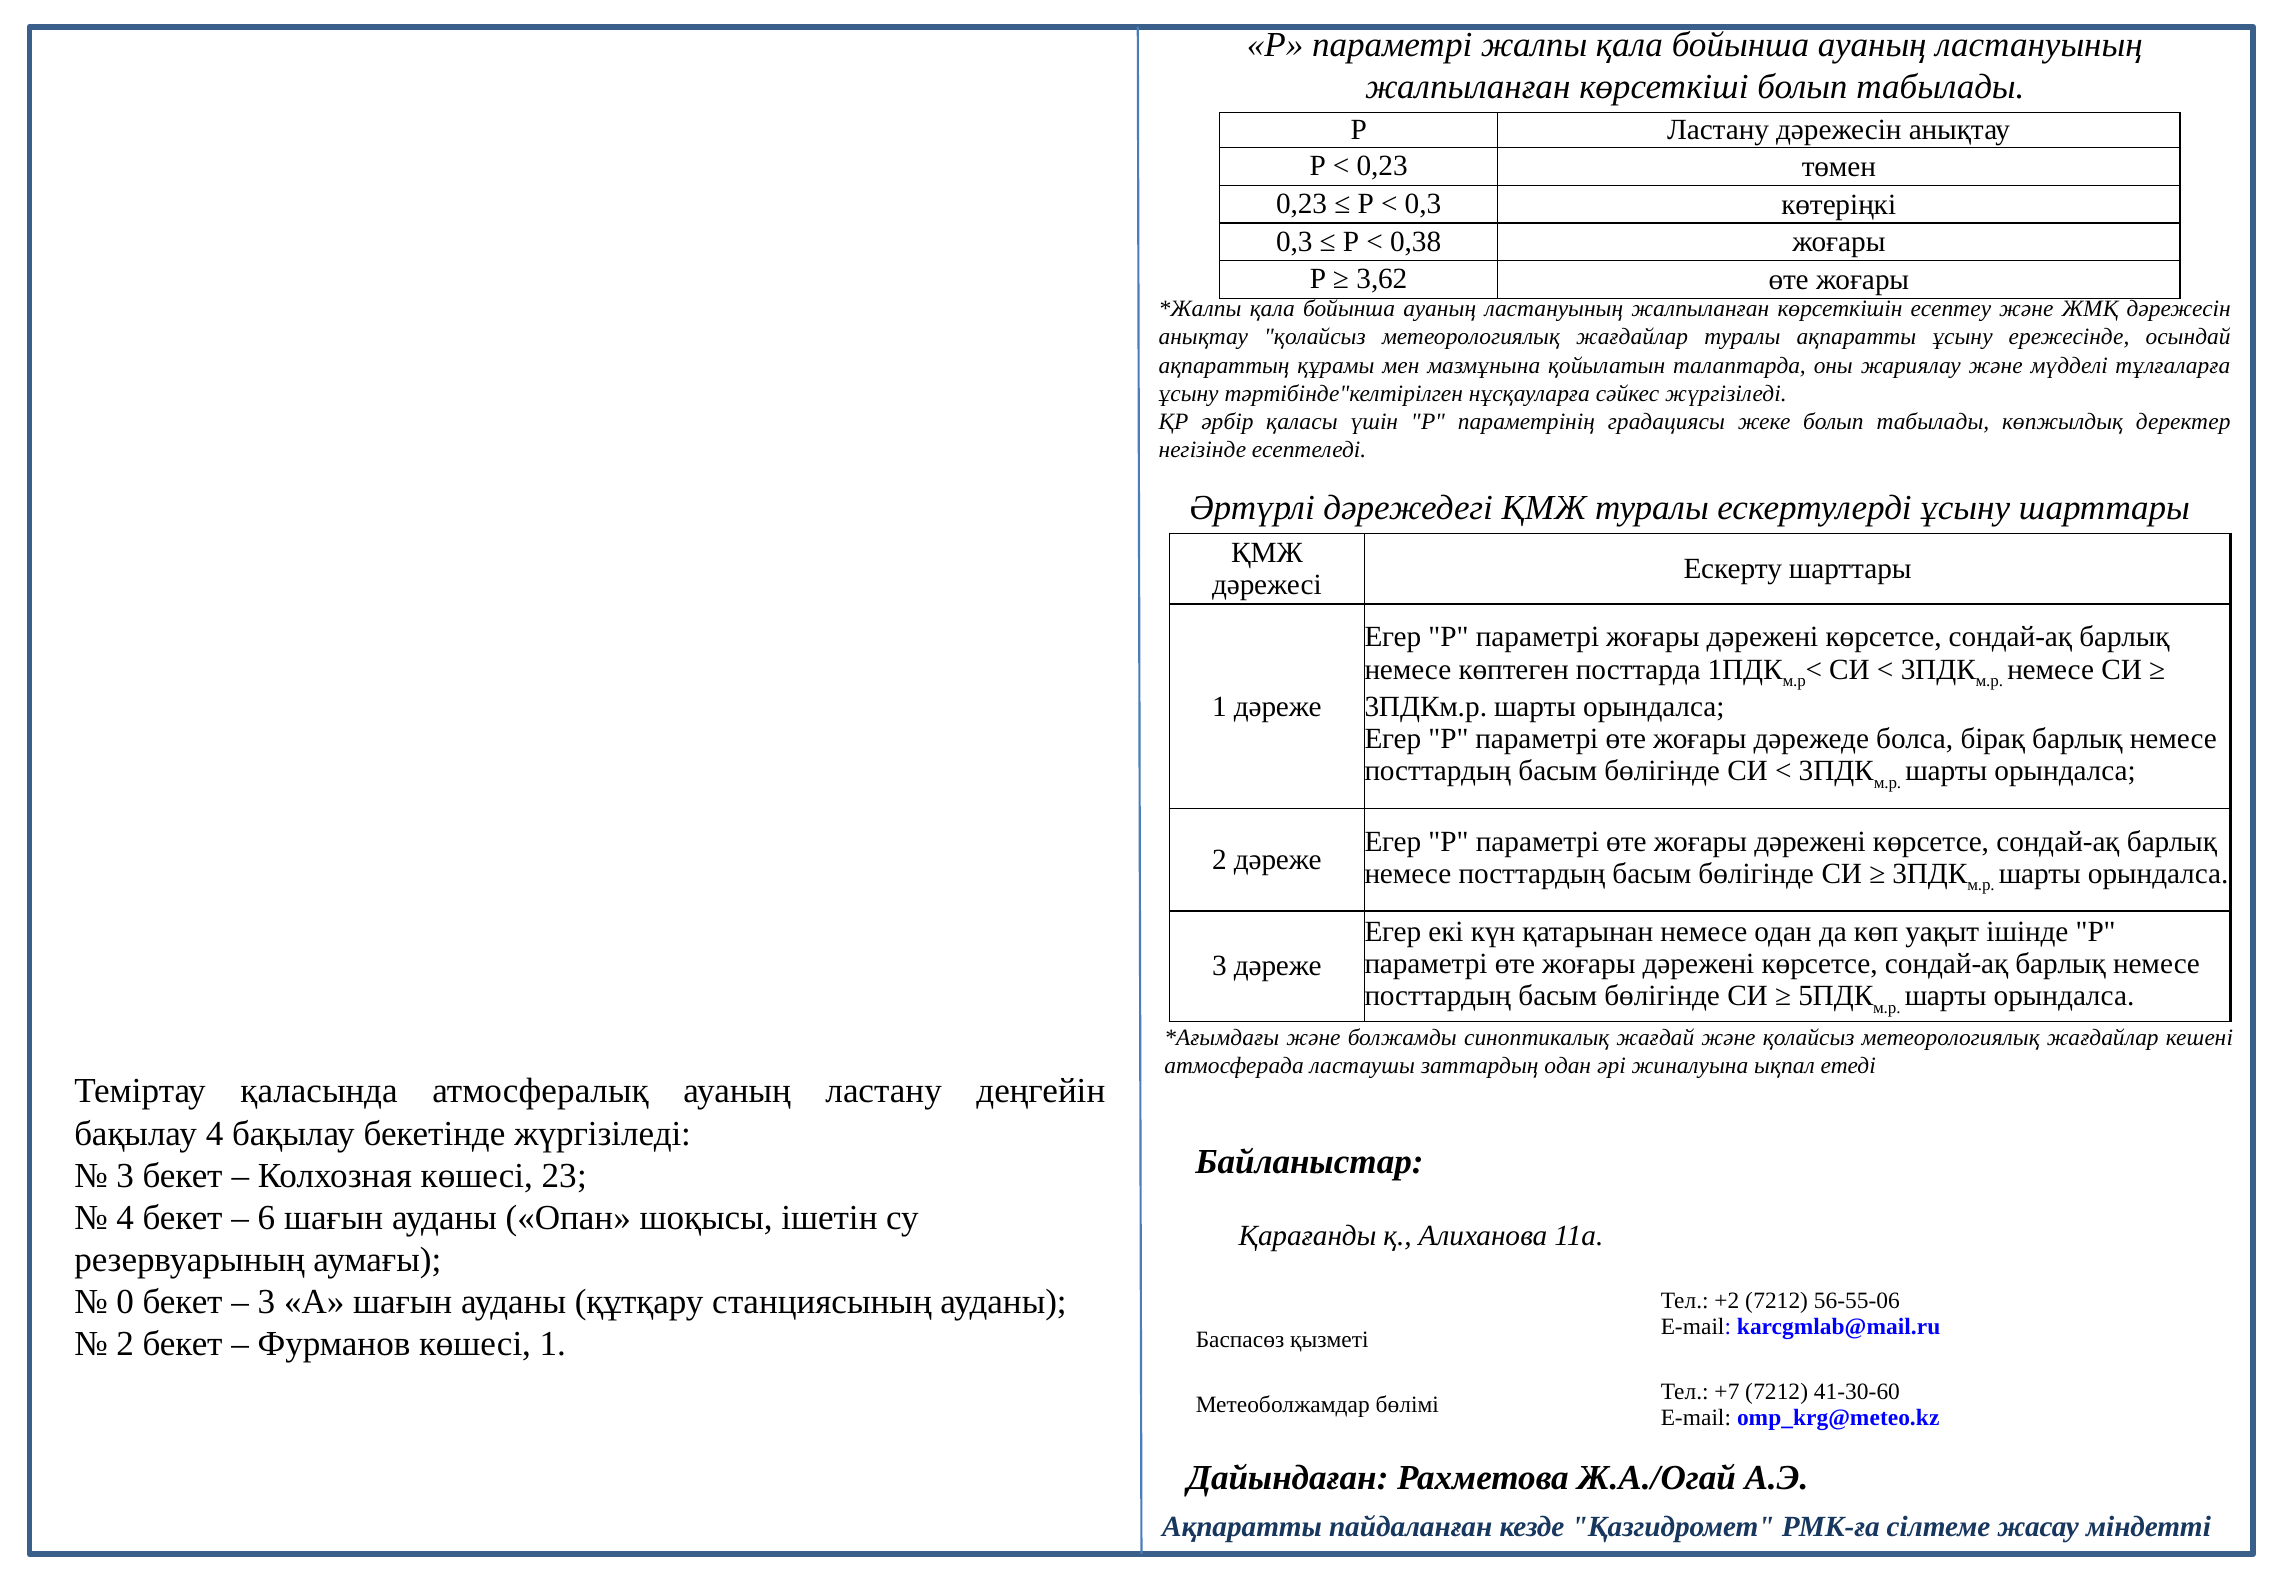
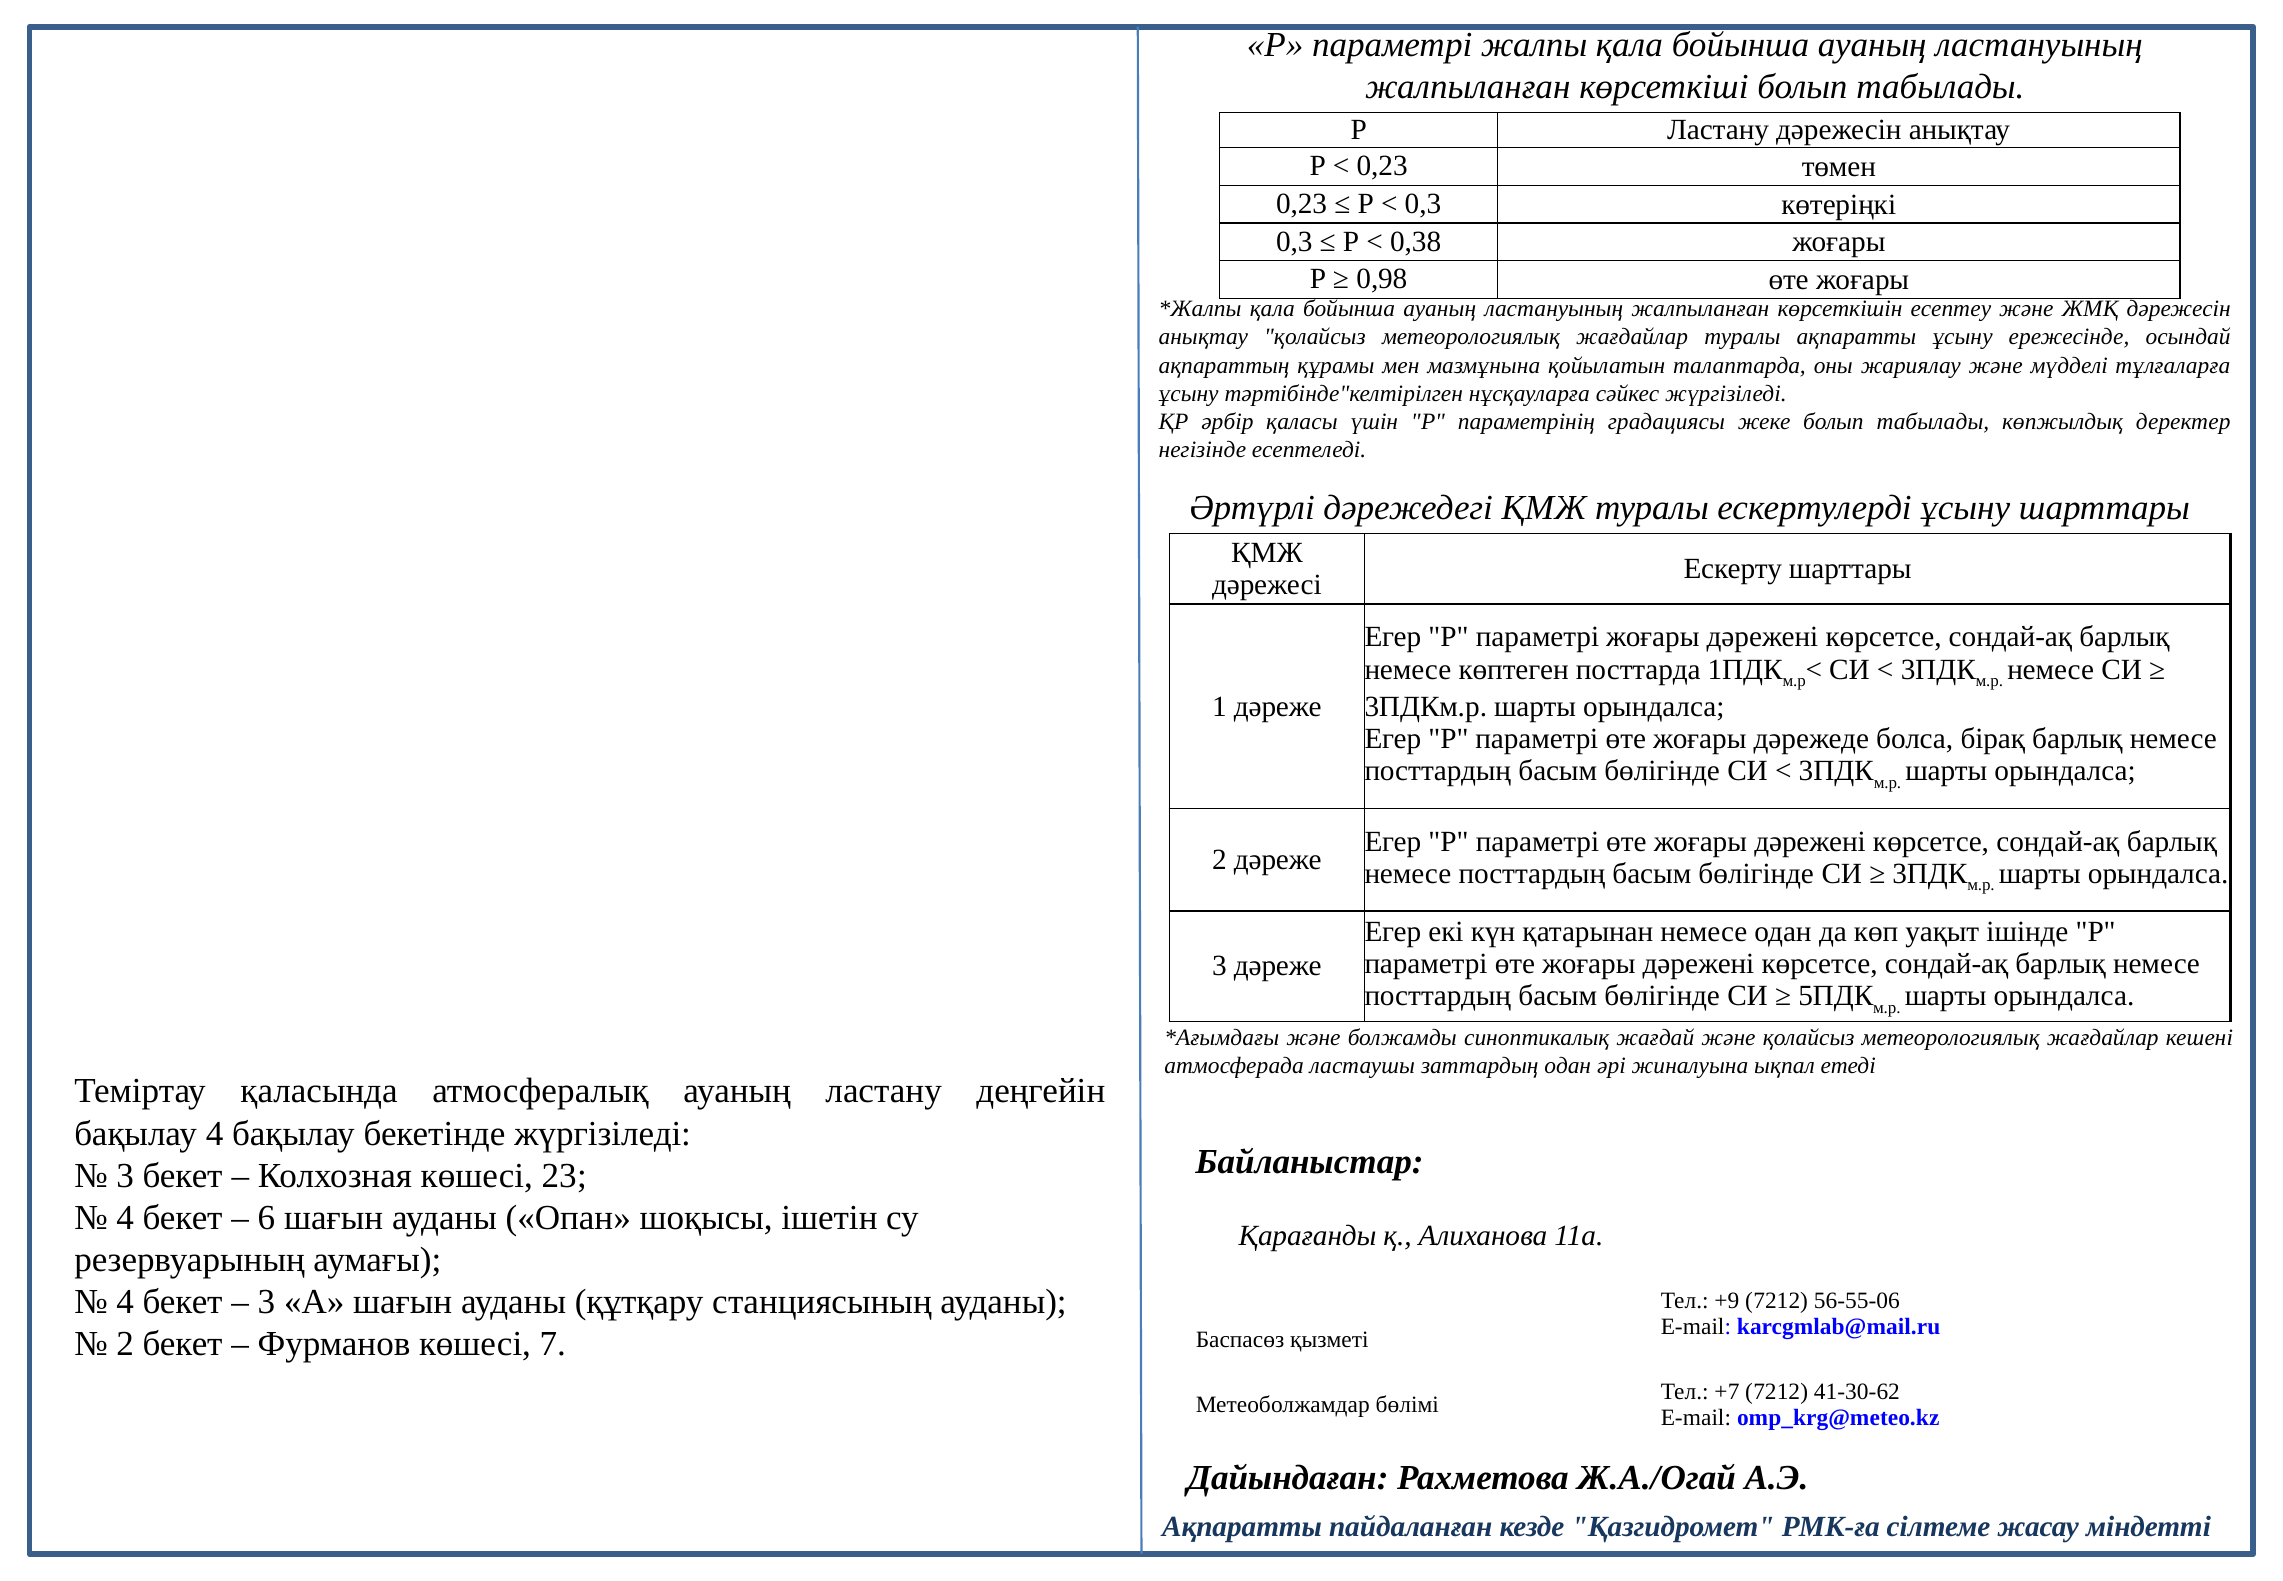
3,62: 3,62 -> 0,98 (1382, 279)
0: 0 -> 4 (125, 1302)
+2: +2 -> +9 (1727, 1300)
көшесі 1: 1 -> 7 (553, 1344)
41-30-60: 41-30-60 -> 41-30-62 (1857, 1391)
